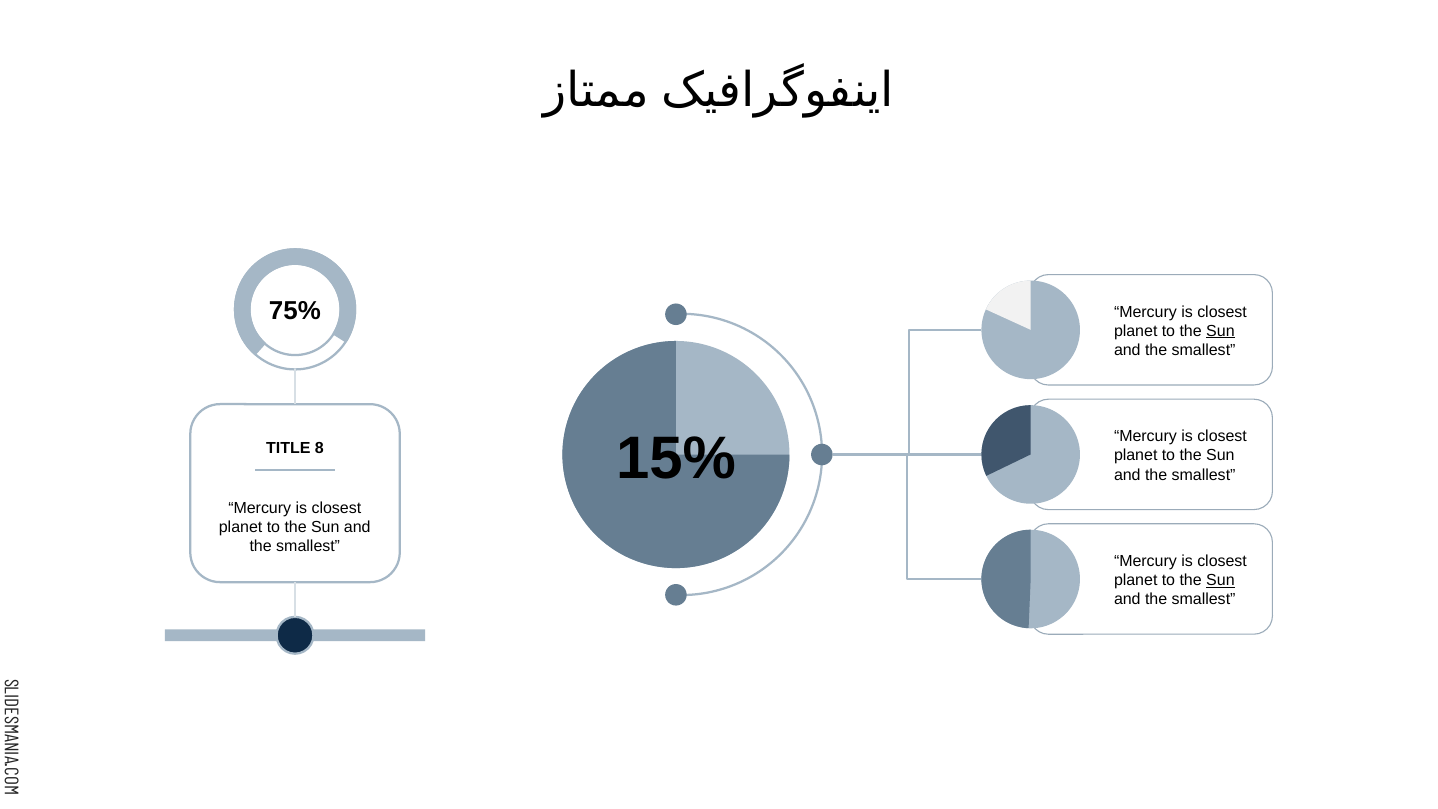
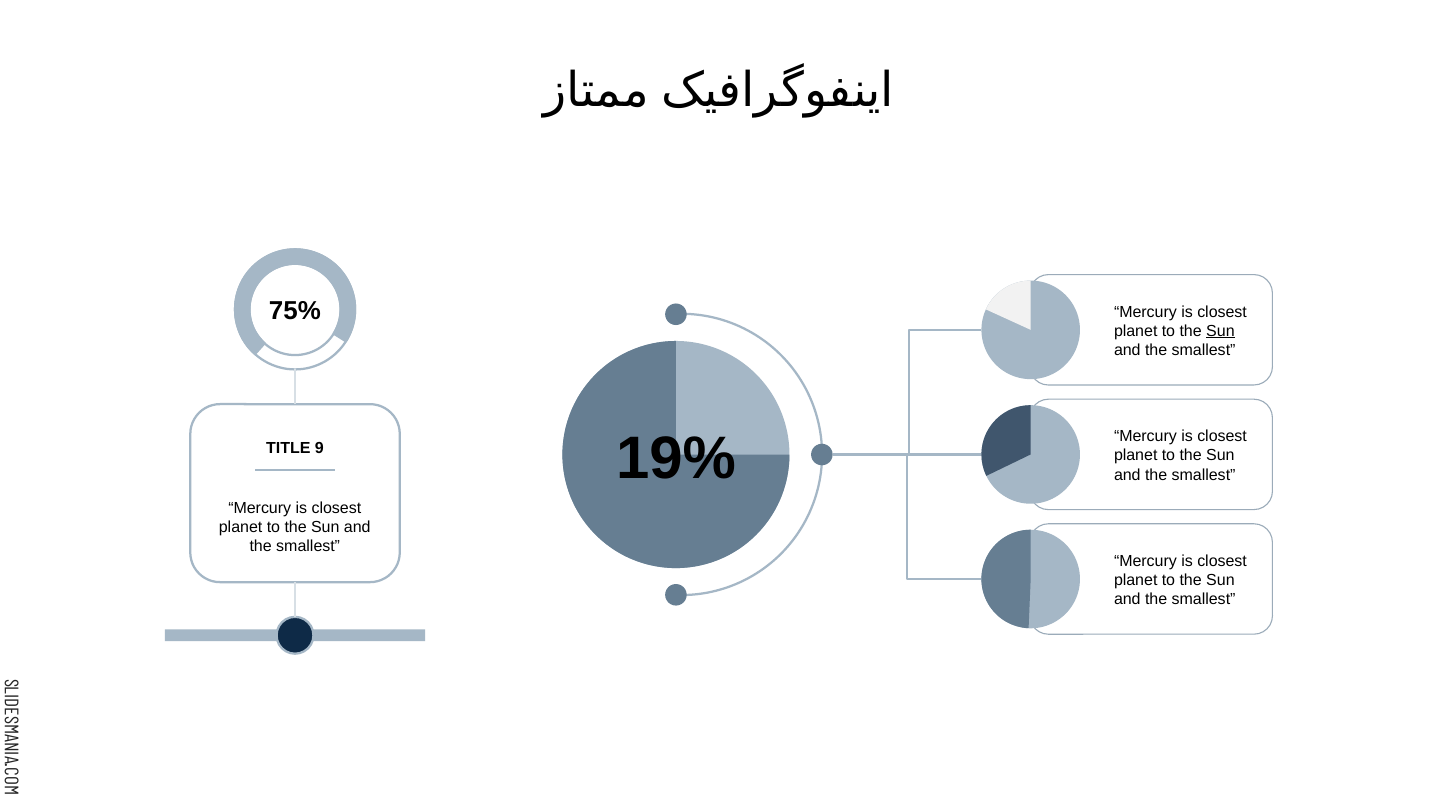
15%: 15% -> 19% (676, 459)
8: 8 -> 9 (319, 448)
Sun underline: present -> none (1220, 580)
